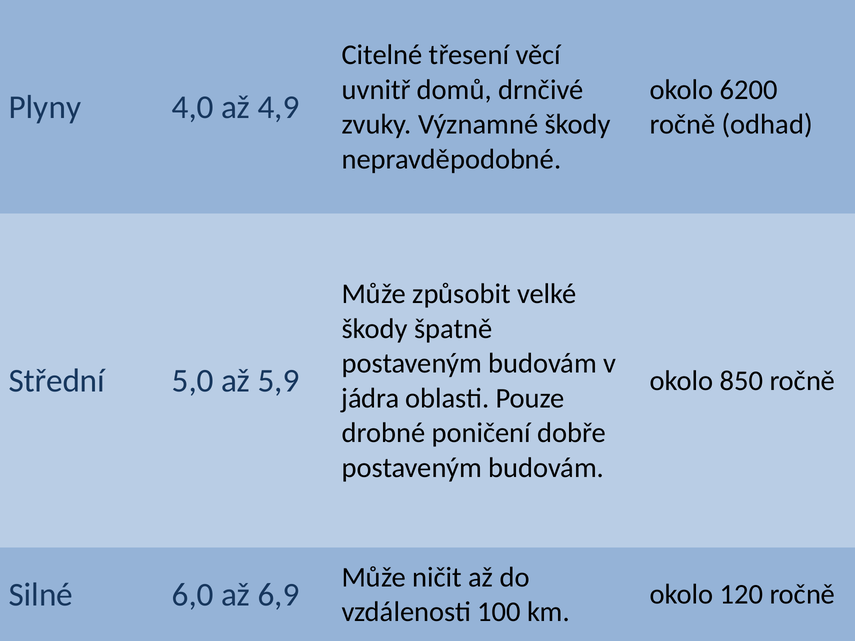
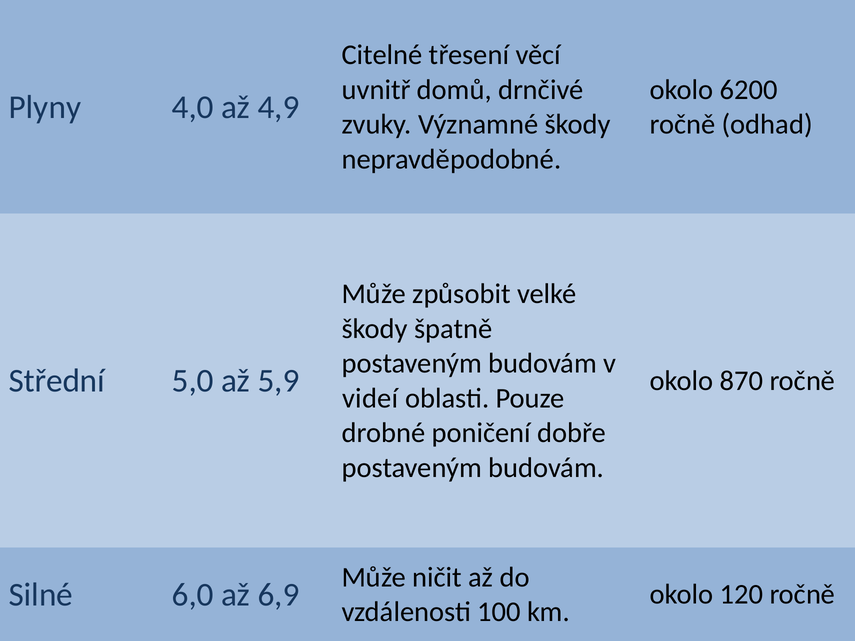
850: 850 -> 870 (741, 381)
jádra: jádra -> videí (370, 398)
